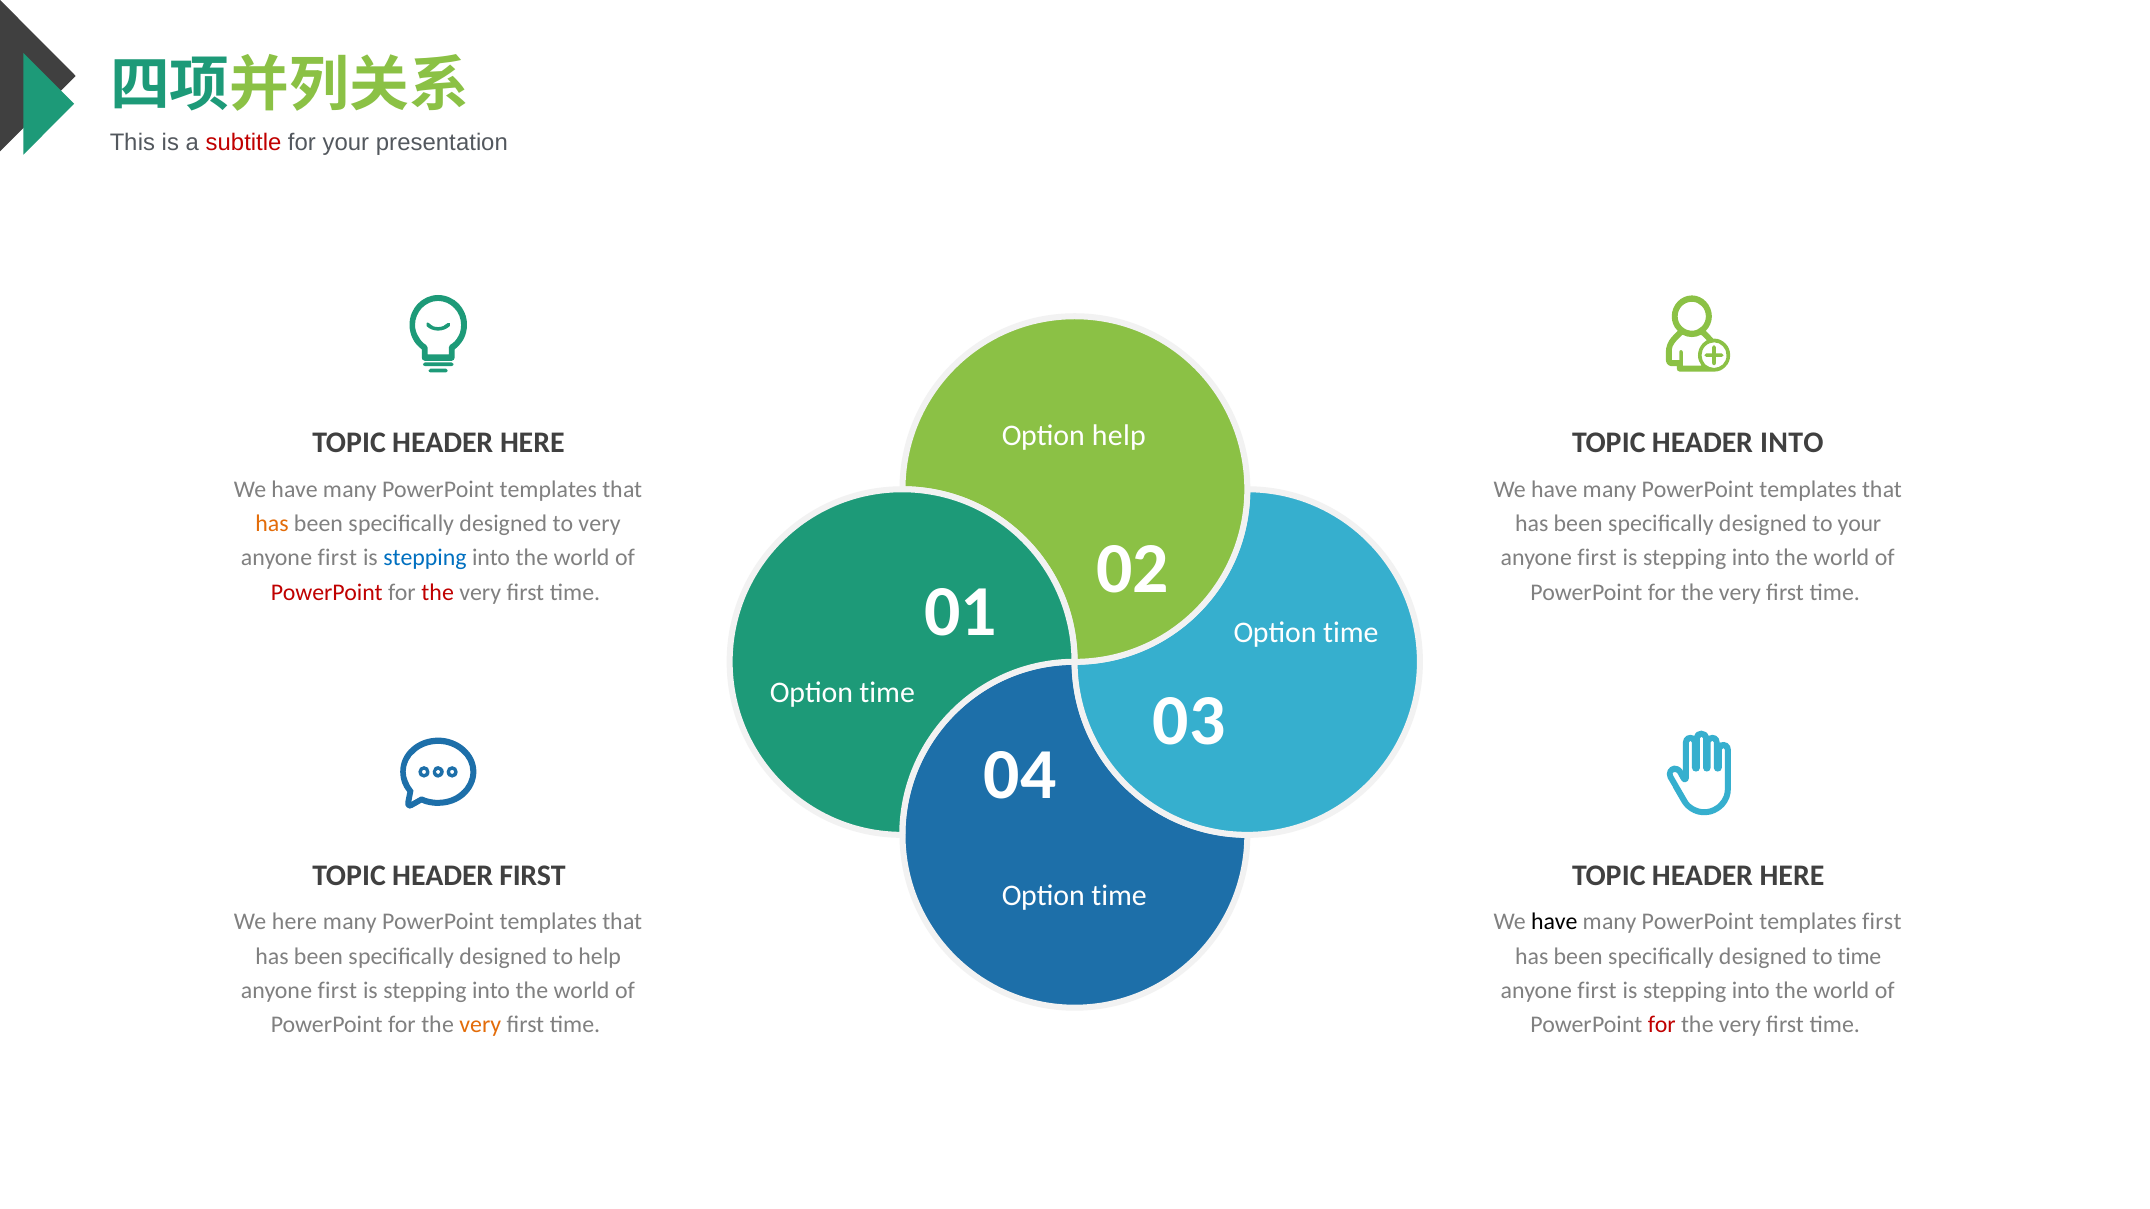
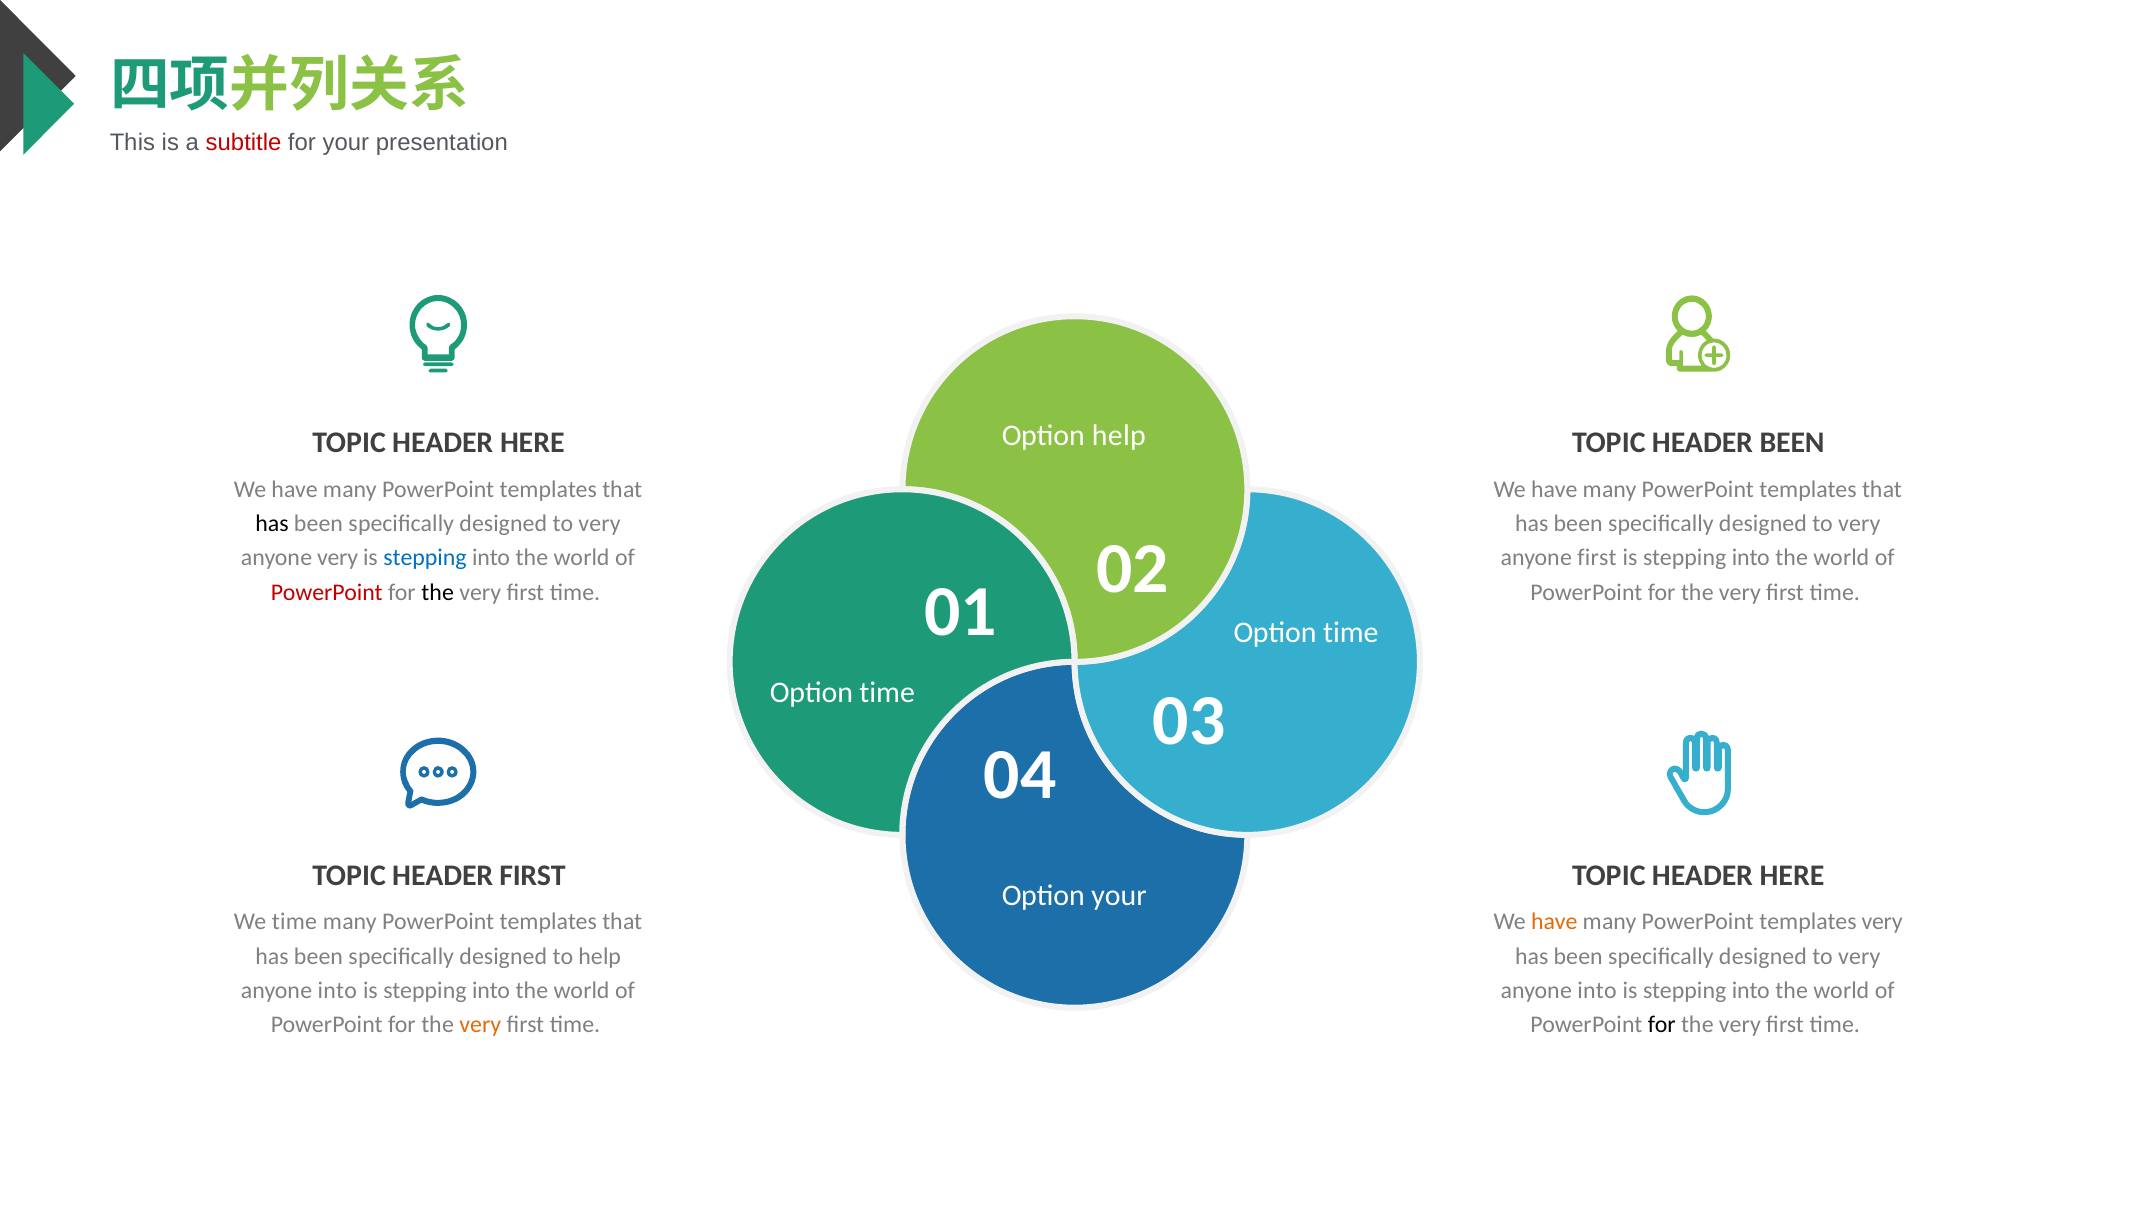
HEADER INTO: INTO -> BEEN (1792, 443)
has colour: orange -> black (272, 524)
your: your -> very (1859, 524)
first: first -> very (338, 558)
the colour: red -> black (438, 592)
time: time -> your (1119, 896)
We here: here -> time (294, 922)
have colour: black -> orange (1554, 922)
templates first: first -> very (1882, 922)
time: time -> very (1859, 956)
first: first -> into (337, 991)
first: first -> into (1597, 991)
for colour: red -> black (1662, 1025)
